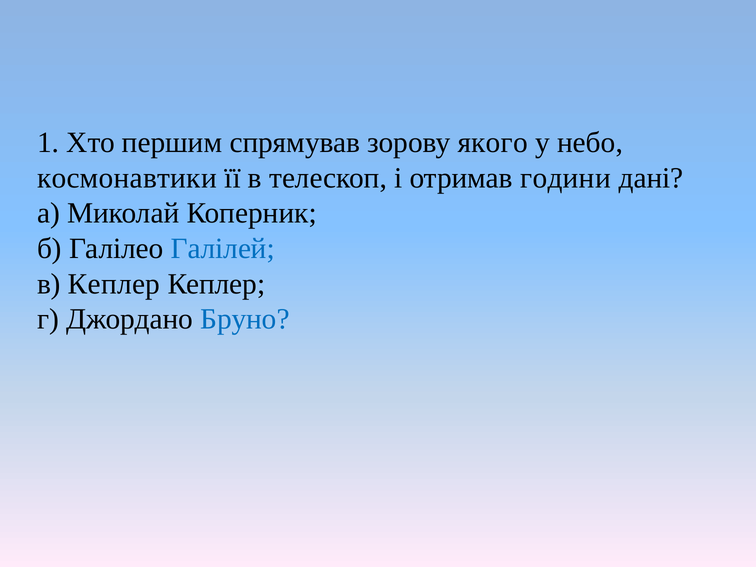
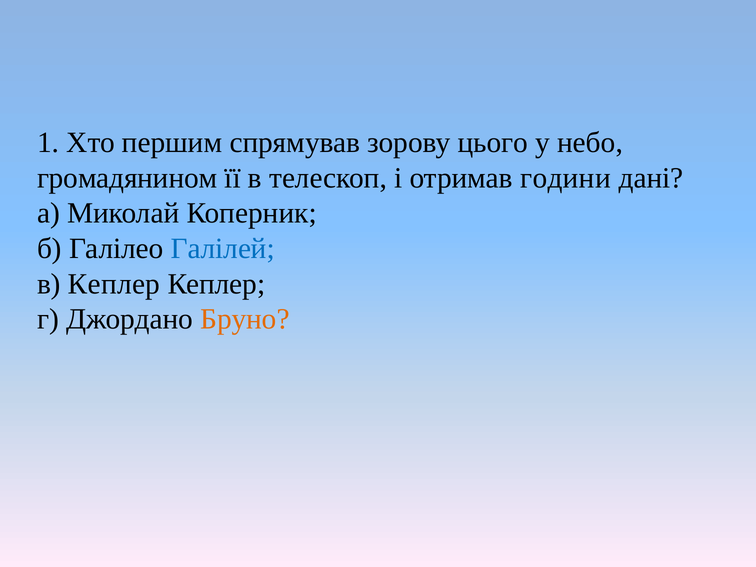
якого: якого -> цього (493, 143)
космонавтики: космонавтики -> громадянином (127, 178)
Бруно colour: blue -> orange (245, 319)
